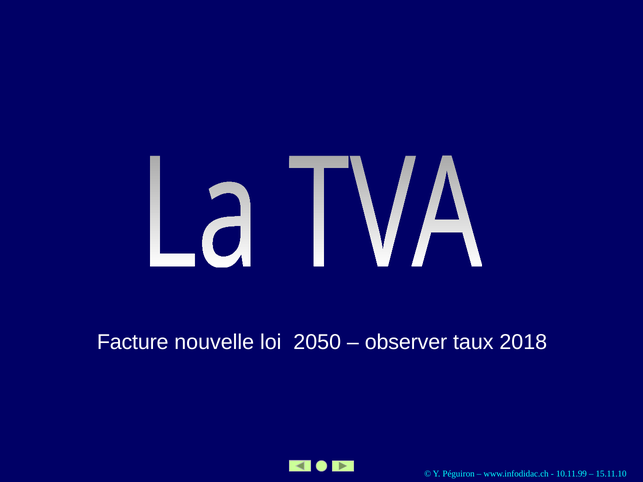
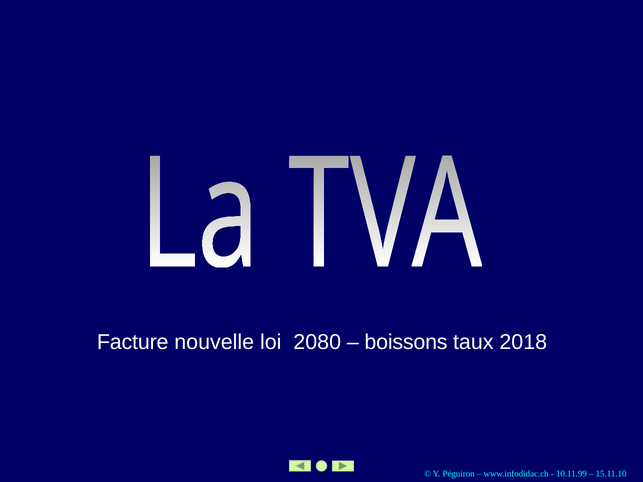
2050: 2050 -> 2080 (317, 342)
observer: observer -> boissons (406, 342)
